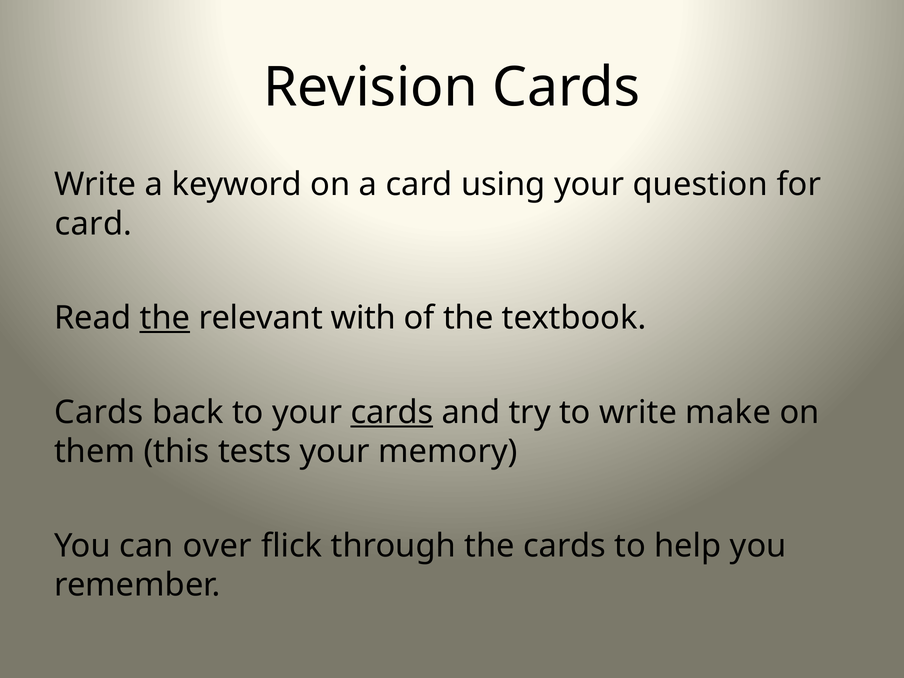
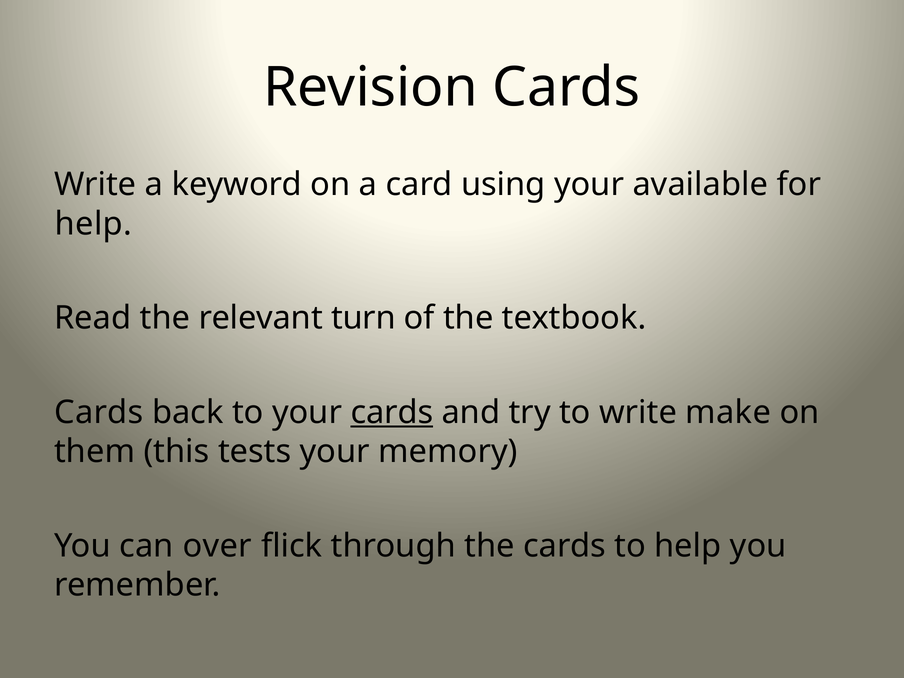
question: question -> available (700, 185)
card: card -> help (93, 224)
the underline: present -> none (165, 318)
with: with -> turn (363, 318)
